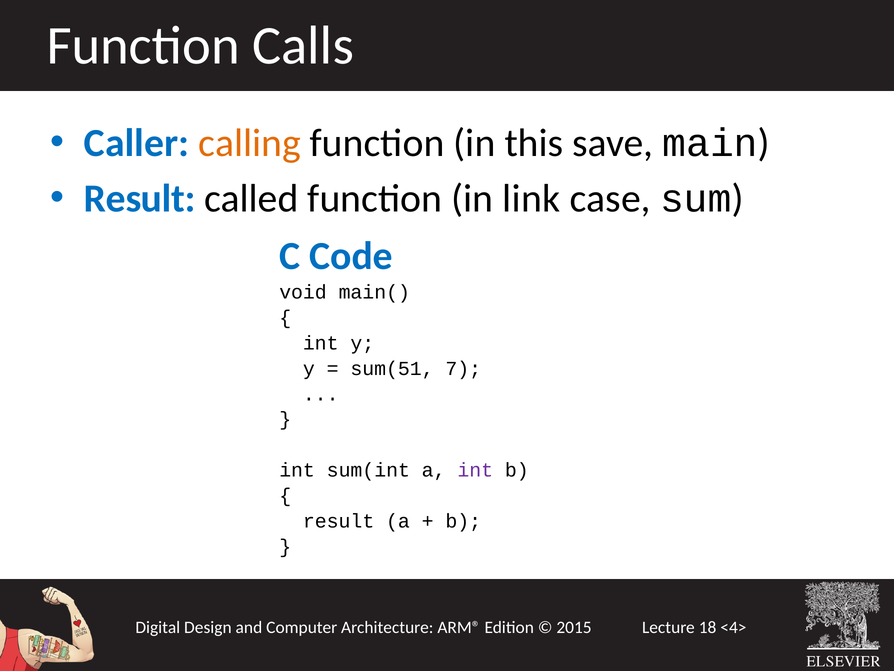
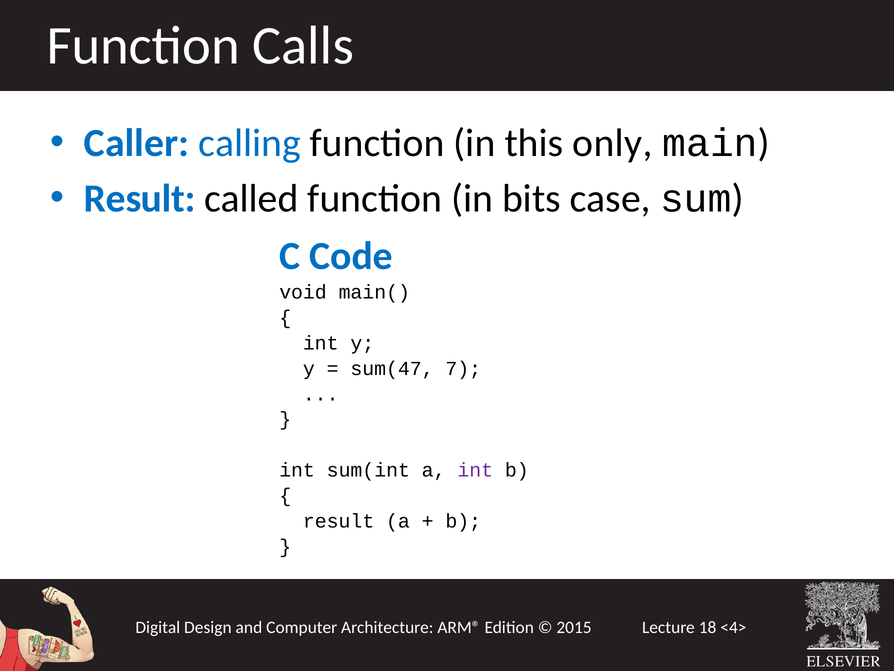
calling colour: orange -> blue (250, 143)
save: save -> only (612, 143)
link: link -> bits (532, 199)
sum(51: sum(51 -> sum(47 (392, 368)
